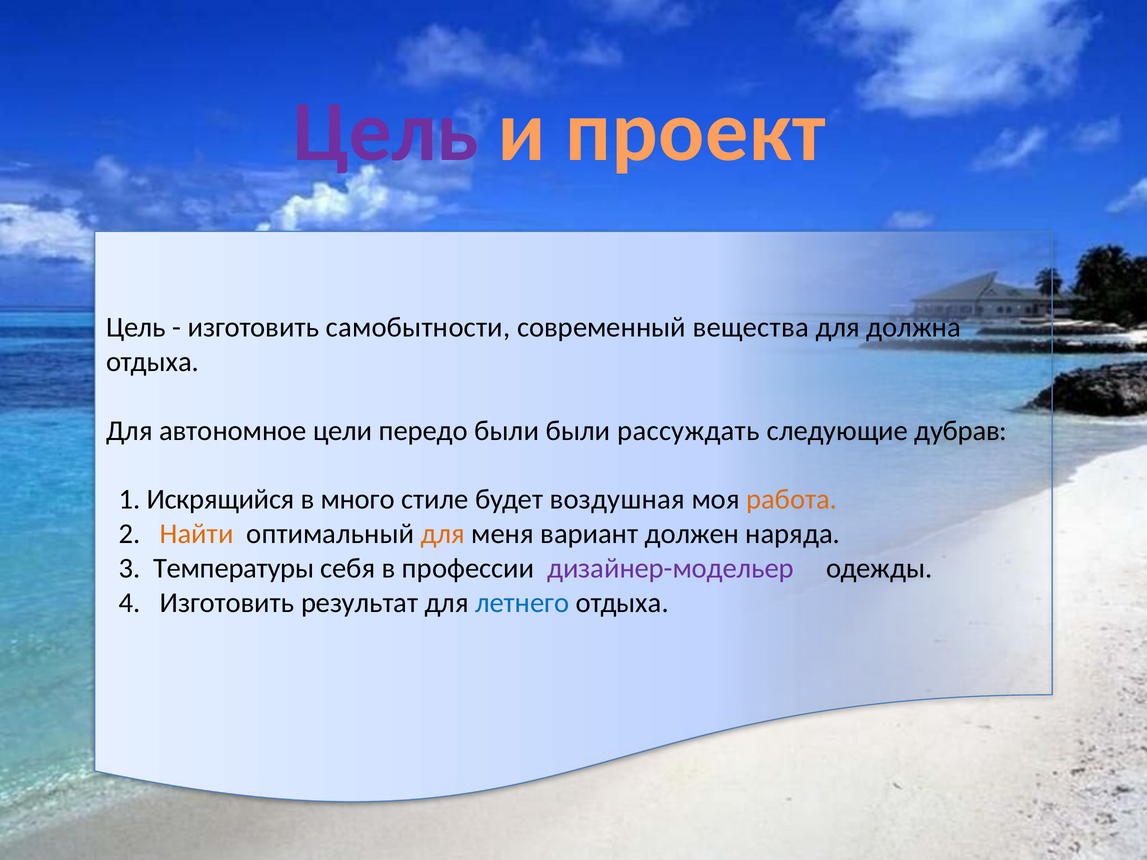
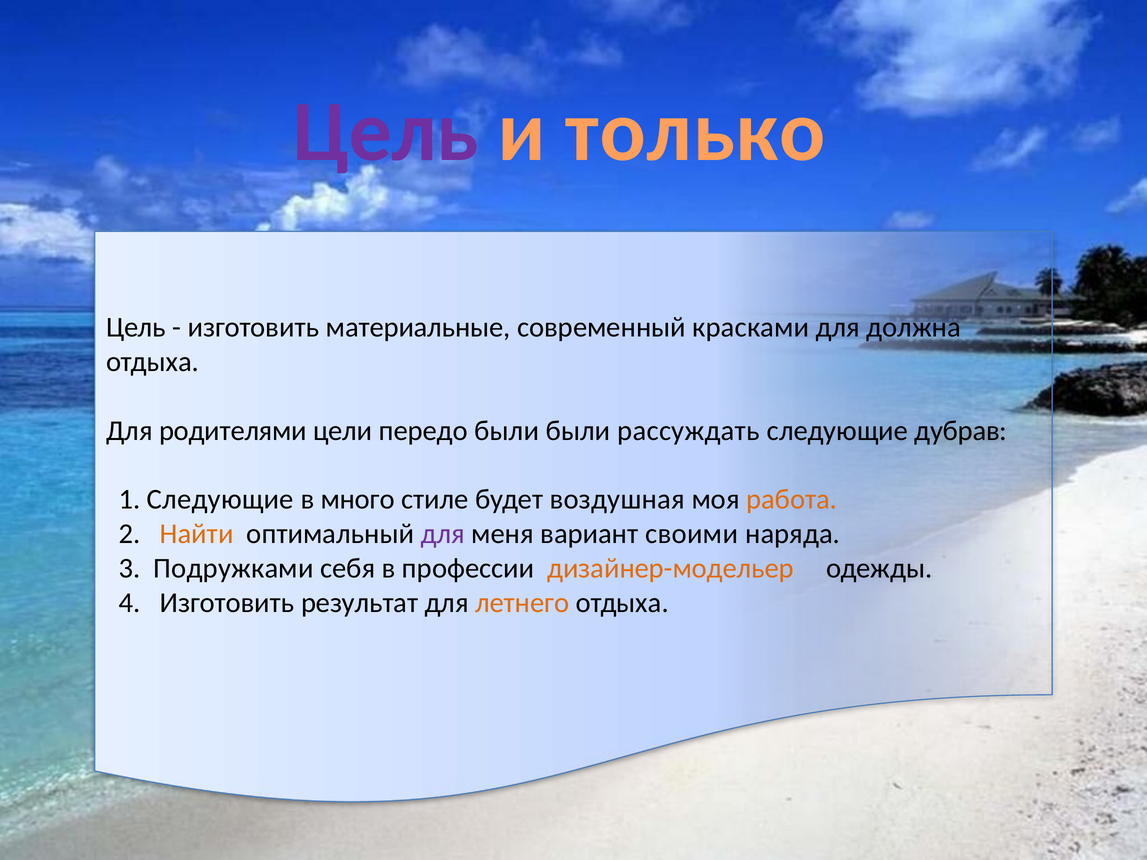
проект: проект -> только (695, 132)
самобытности: самобытности -> материальные (418, 328)
вещества: вещества -> красками (751, 328)
автономное: автономное -> родителями (233, 431)
1 Искрящийся: Искрящийся -> Следующие (220, 500)
для colour: orange -> purple (443, 534)
должен: должен -> своими (692, 534)
Температуры: Температуры -> Подружками (233, 568)
дизайнер-модельер colour: purple -> orange (671, 568)
летнего colour: blue -> orange (522, 603)
